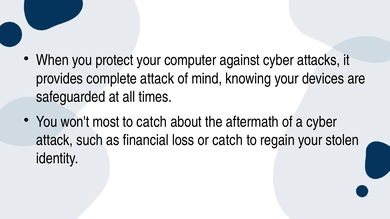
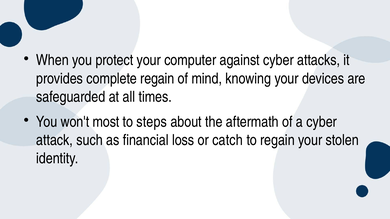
complete attack: attack -> regain (157, 79)
to catch: catch -> steps (152, 122)
